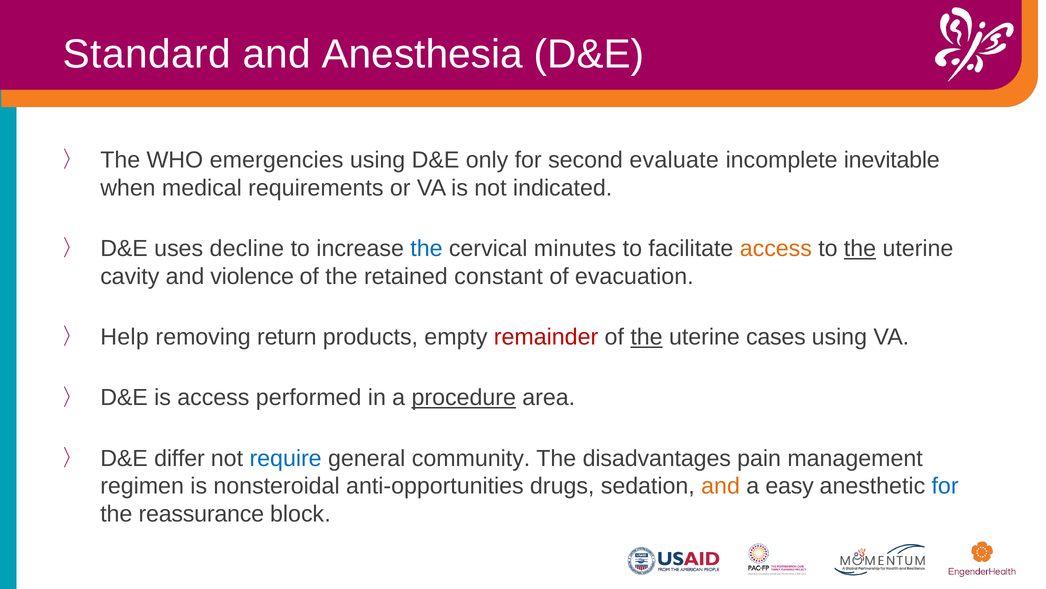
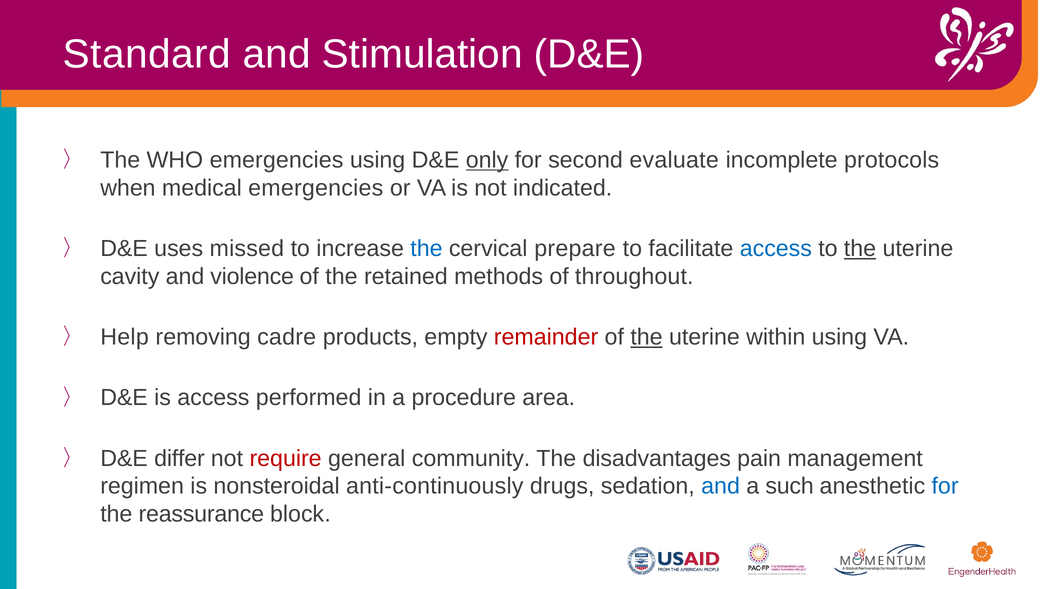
Anesthesia: Anesthesia -> Stimulation (422, 54)
only underline: none -> present (487, 160)
inevitable: inevitable -> protocols (892, 160)
medical requirements: requirements -> emergencies (316, 188)
decline: decline -> missed (247, 248)
minutes: minutes -> prepare (575, 248)
access colour: orange -> blue (776, 248)
constant: constant -> methods (499, 276)
evacuation: evacuation -> throughout (634, 276)
return: return -> cadre (287, 337)
cases: cases -> within (776, 337)
procedure underline: present -> none (464, 397)
require colour: blue -> red (286, 458)
anti-opportunities: anti-opportunities -> anti-continuously (435, 486)
and colour: orange -> blue (721, 486)
easy: easy -> such (790, 486)
